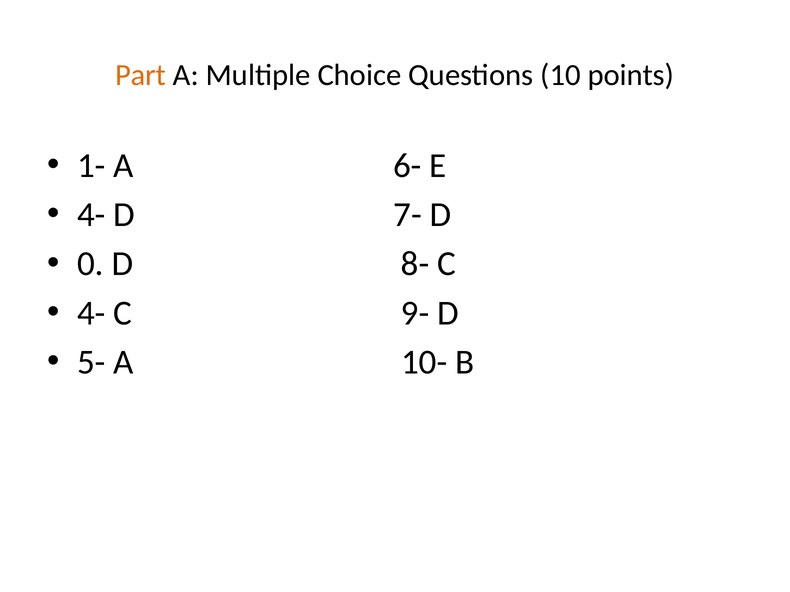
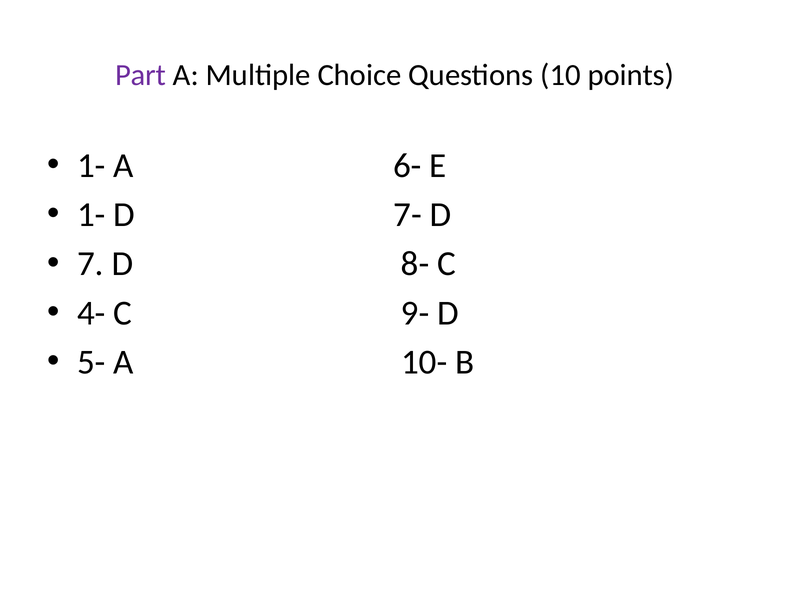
Part colour: orange -> purple (141, 75)
4-: 4- -> 1- (91, 215)
0: 0 -> 7 (90, 264)
